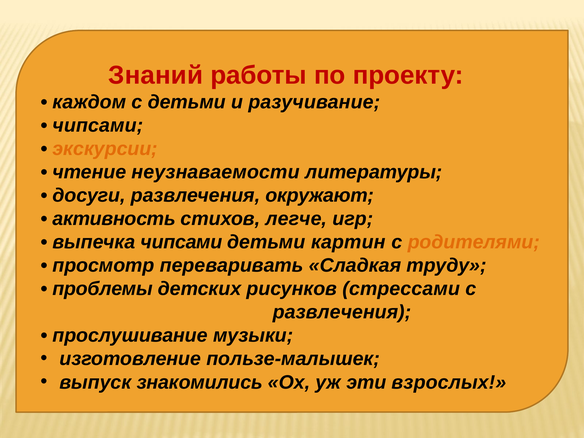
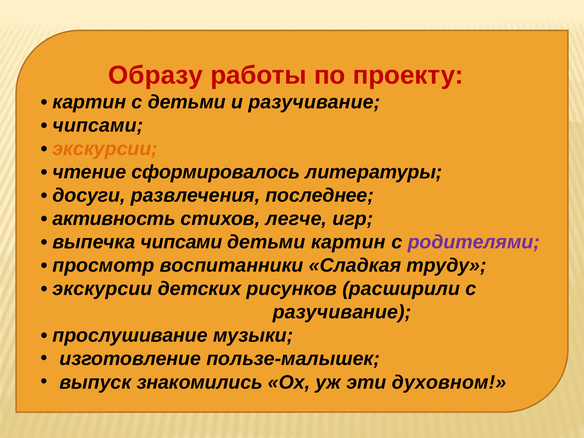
Знаний: Знаний -> Образу (156, 75)
каждом: каждом -> картин (89, 102)
неузнаваемости: неузнаваемости -> сформировалось (216, 172)
окружают: окружают -> последнее (320, 195)
родителями colour: orange -> purple (474, 242)
переваривать: переваривать -> воспитанники (232, 265)
проблемы: проблемы -> экскурсии (102, 289)
стрессами: стрессами -> расширили (401, 289)
развлечения: развлечения -> разучивание (342, 312)
взрослых: взрослых -> духовном (449, 382)
